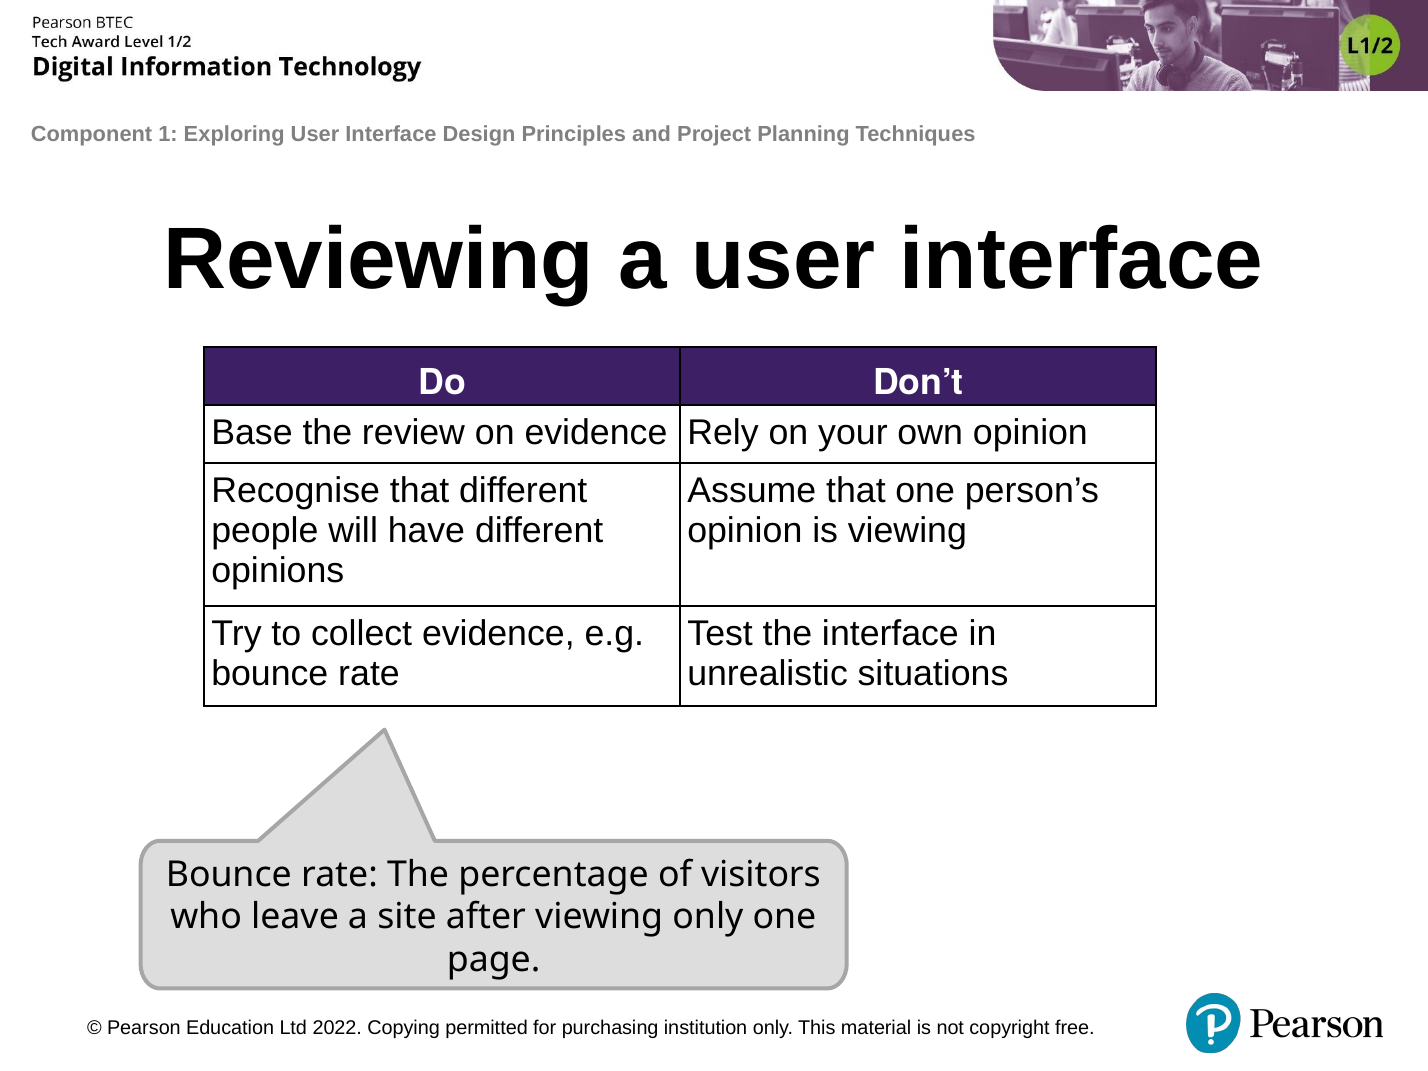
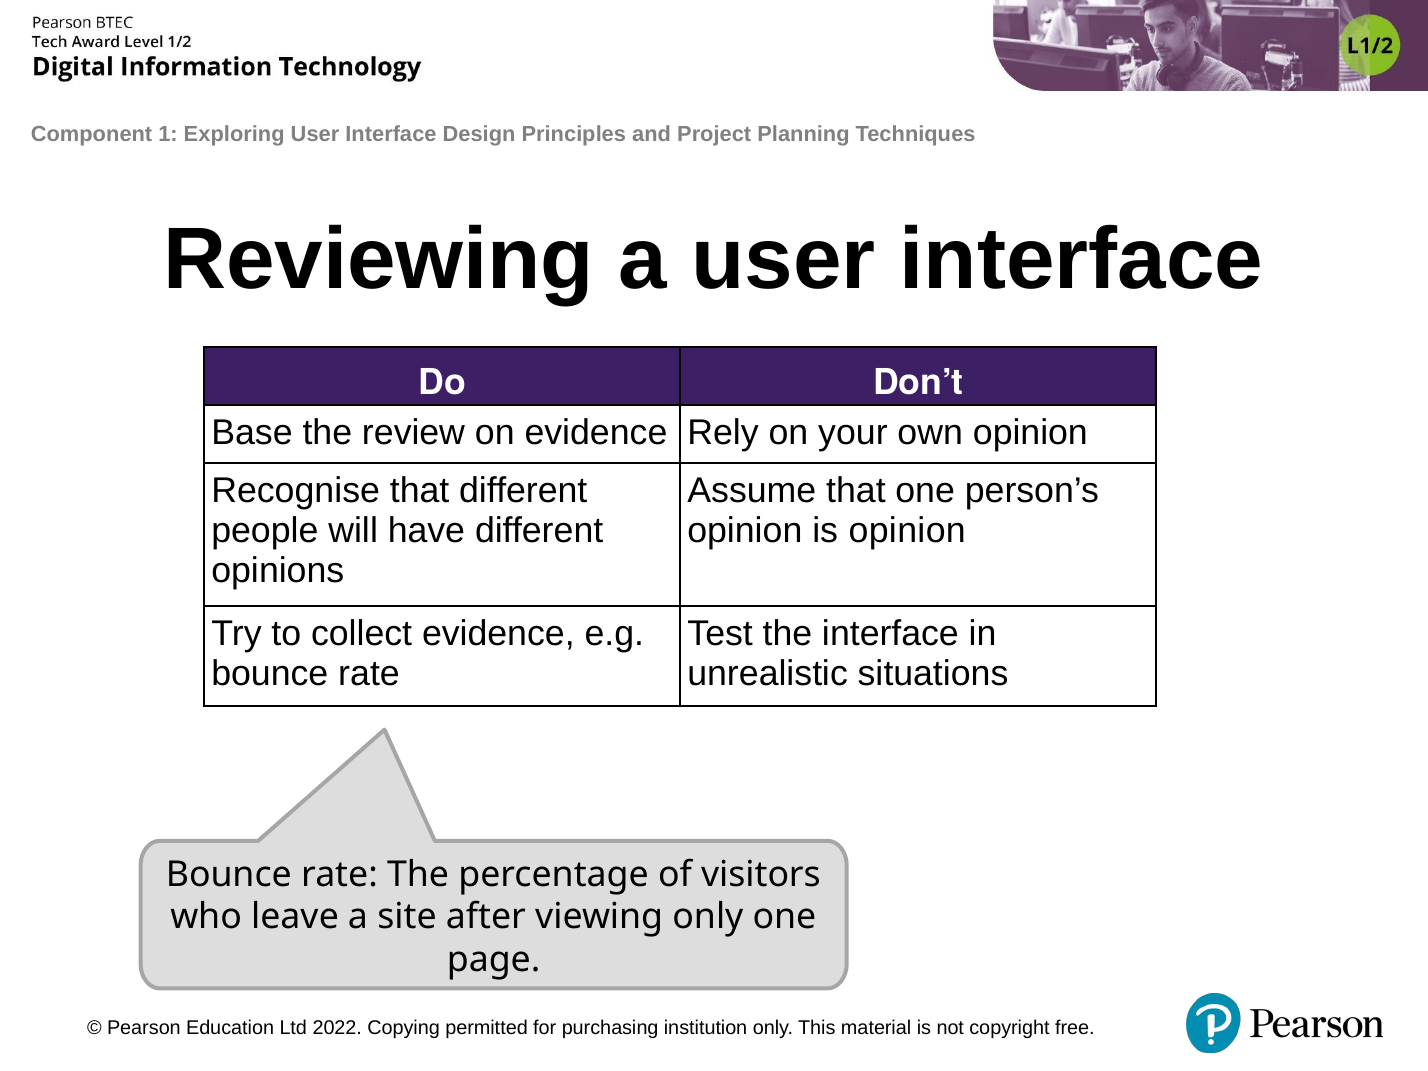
is viewing: viewing -> opinion (907, 531)
